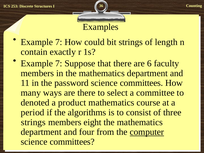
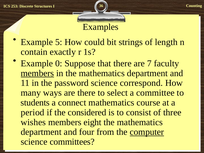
7: 7 -> 5 (59, 42)
7: 7 -> 0 (59, 63)
6: 6 -> 7 (149, 63)
members underline: none -> present (37, 73)
committees: committees -> correspond (141, 83)
denoted: denoted -> students (35, 103)
product: product -> connect (72, 103)
algorithms: algorithms -> considered (87, 112)
strings: strings -> wishes (33, 122)
